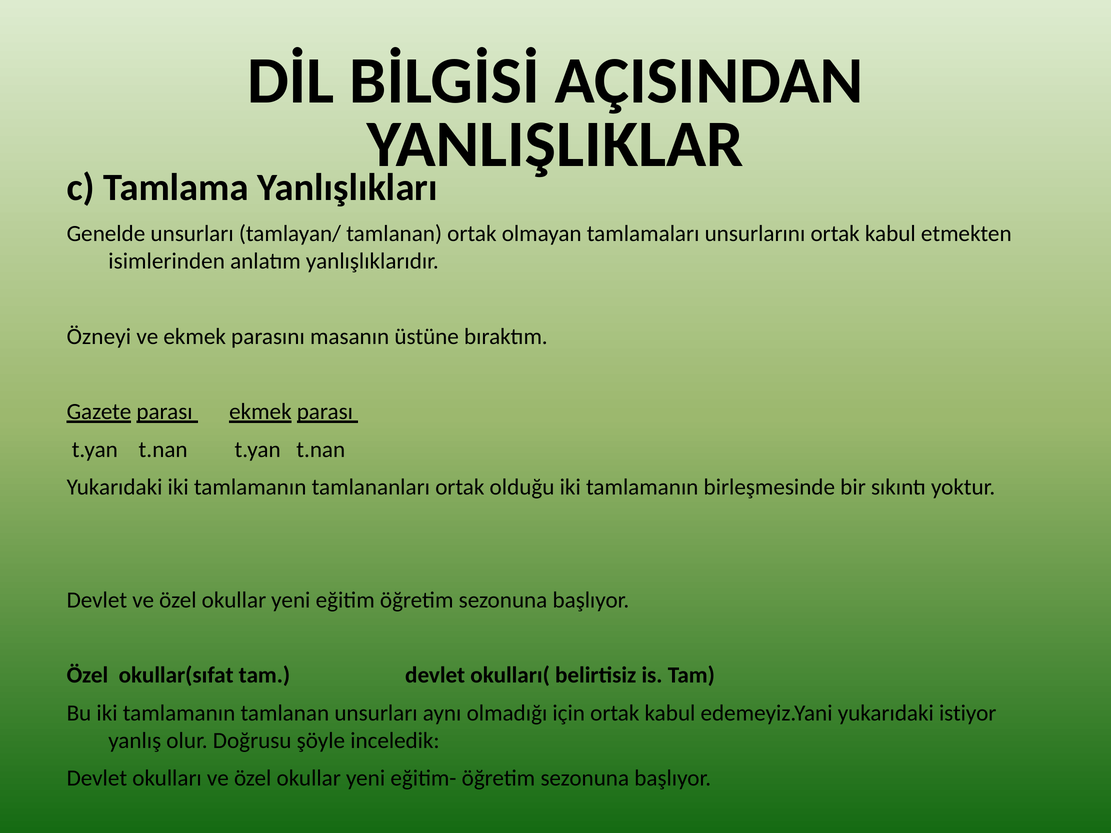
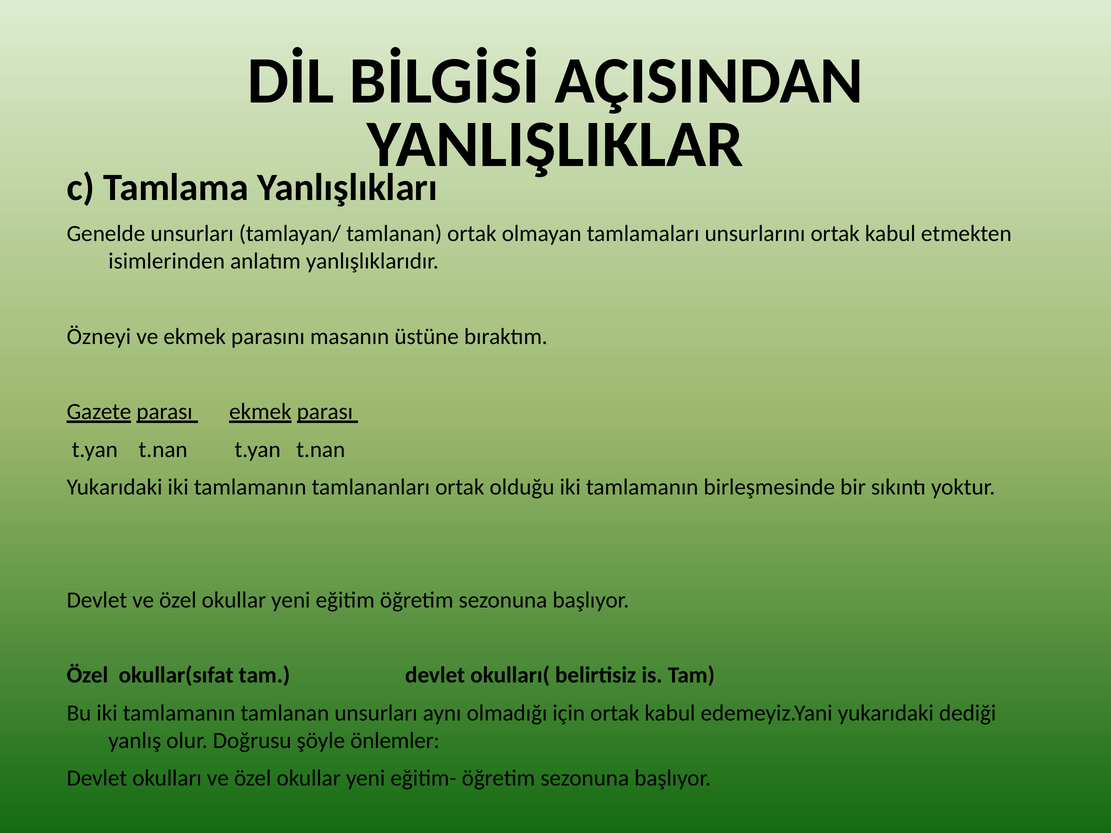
istiyor: istiyor -> dediği (968, 713)
inceledik: inceledik -> önlemler (395, 741)
